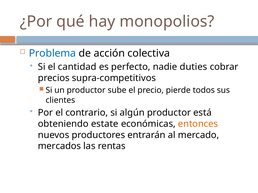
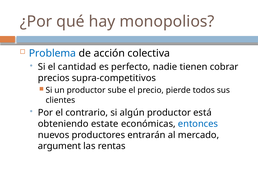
duties: duties -> tienen (194, 67)
entonces colour: orange -> blue (198, 124)
mercados: mercados -> argument (59, 146)
